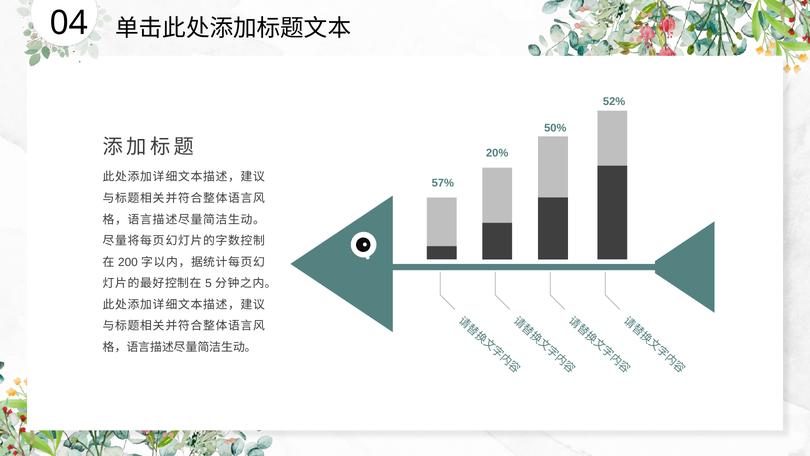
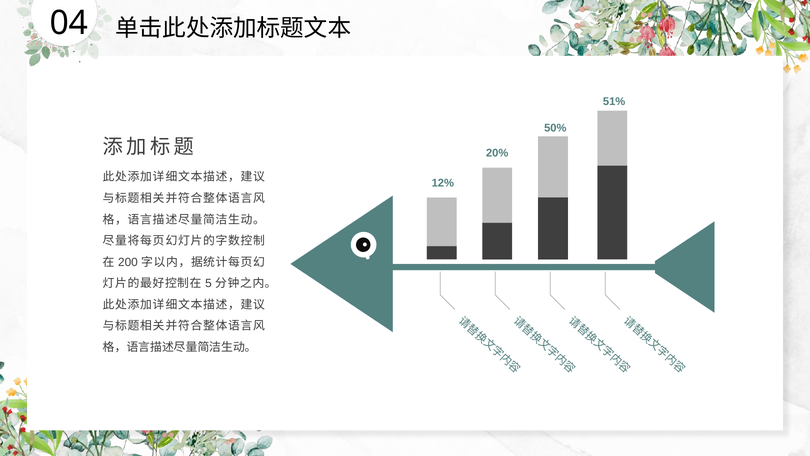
52%: 52% -> 51% (614, 102)
57%: 57% -> 12% (443, 183)
